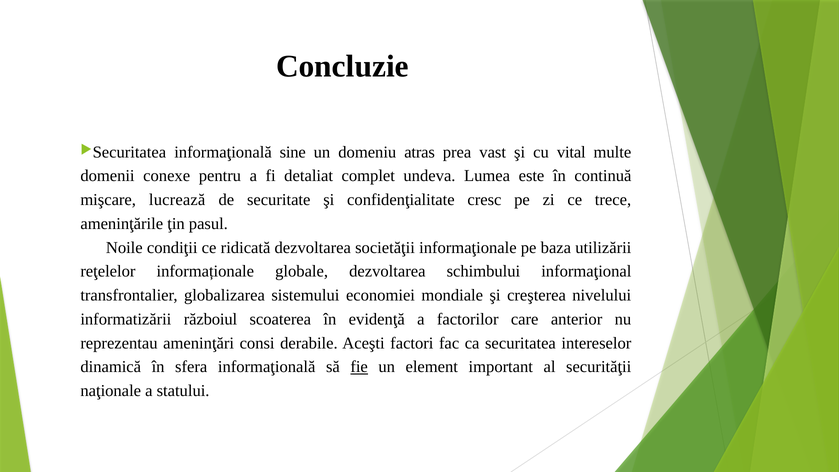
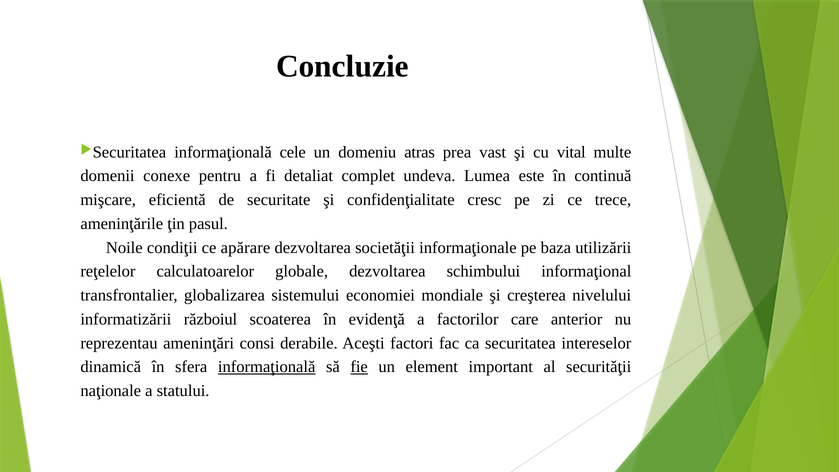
sine: sine -> cele (293, 152)
lucrează: lucrează -> eficientă (177, 200)
ridicată: ridicată -> apărare (246, 248)
informaționale: informaționale -> calculatoarelor (205, 271)
informaţională underline: none -> present (267, 367)
